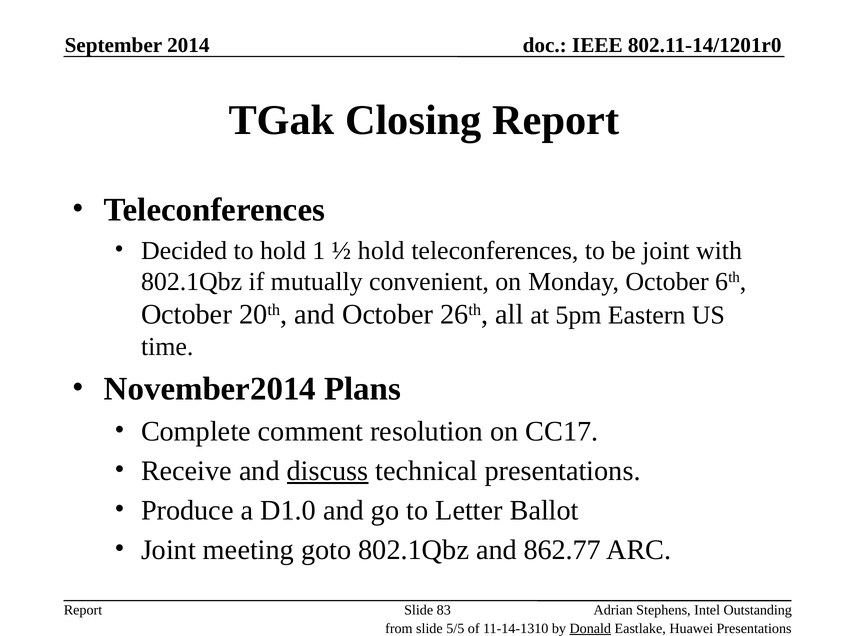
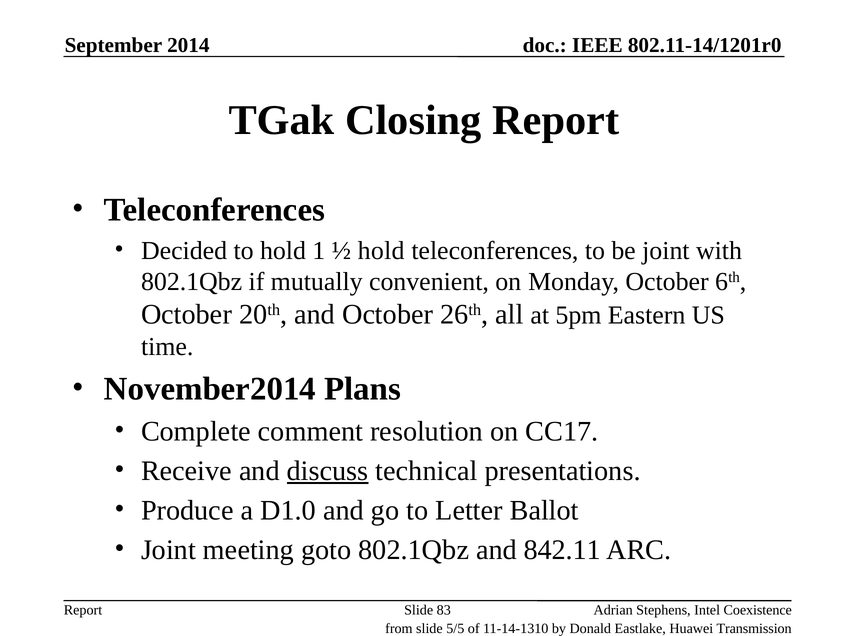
862.77: 862.77 -> 842.11 (562, 550)
Outstanding: Outstanding -> Coexistence (758, 610)
Donald underline: present -> none (590, 629)
Huawei Presentations: Presentations -> Transmission (754, 629)
